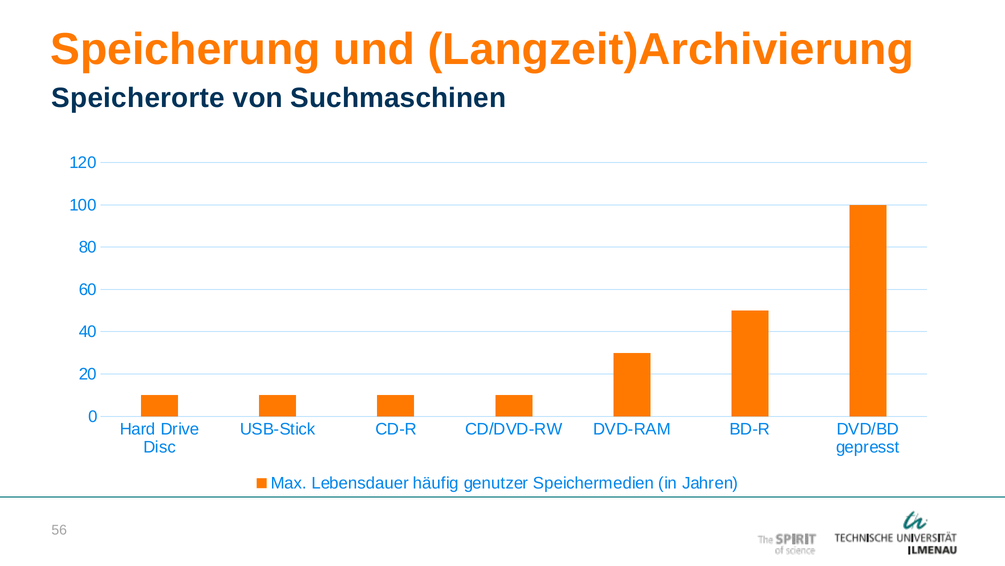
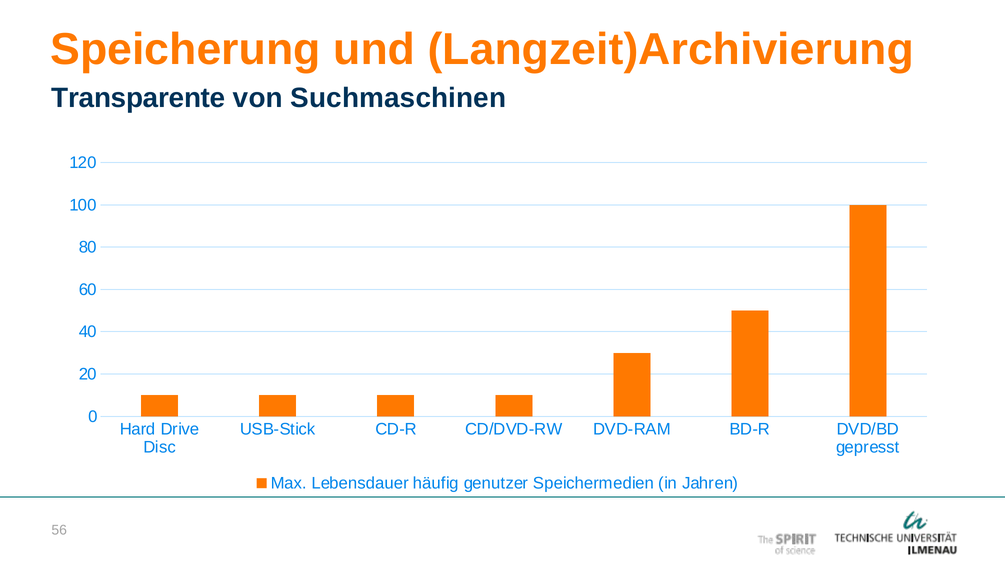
Speicherorte: Speicherorte -> Transparente (138, 98)
